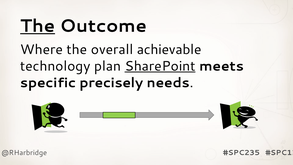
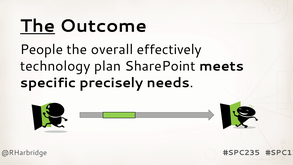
Where: Where -> People (42, 50)
achievable: achievable -> effectively (169, 50)
SharePoint underline: present -> none (160, 66)
